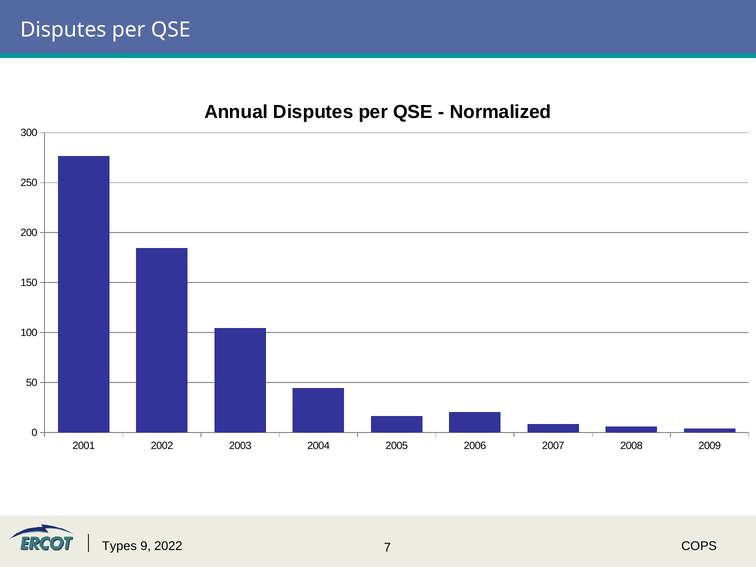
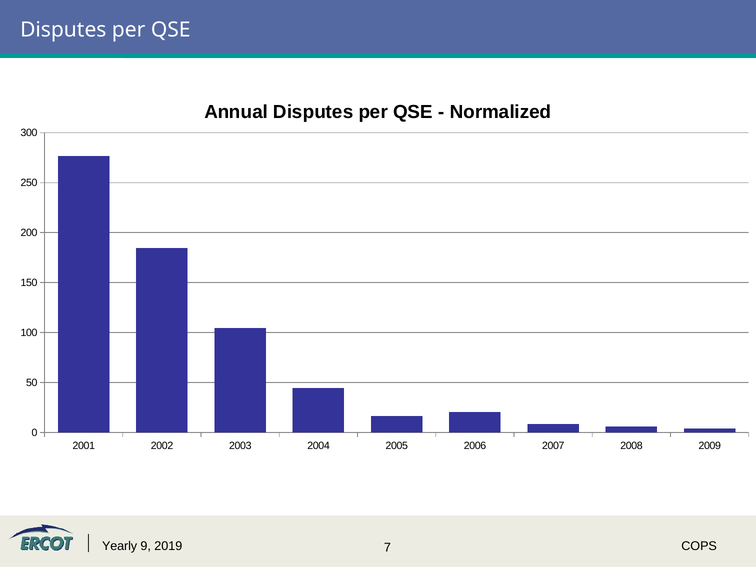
Types: Types -> Yearly (120, 546)
2022: 2022 -> 2019 (168, 546)
